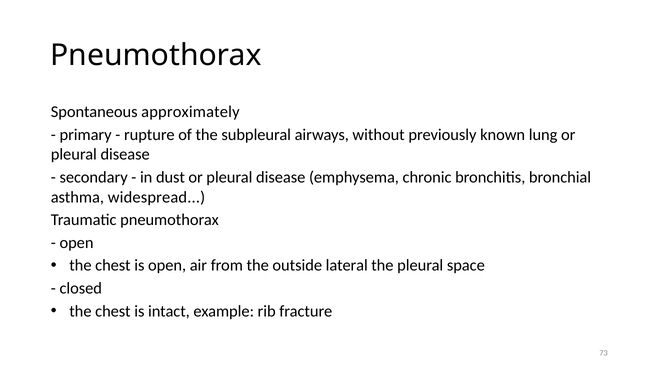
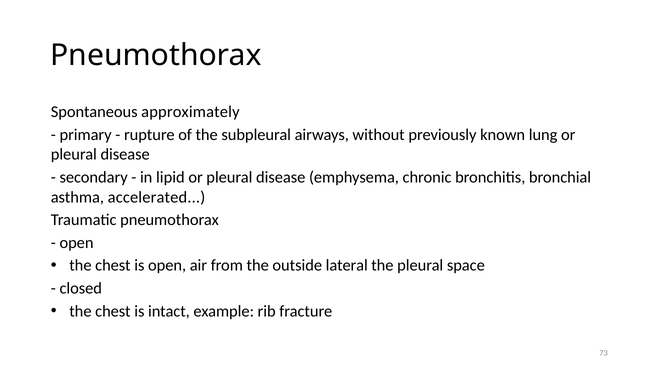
dust: dust -> lipid (170, 177)
widespread: widespread -> accelerated (157, 197)
